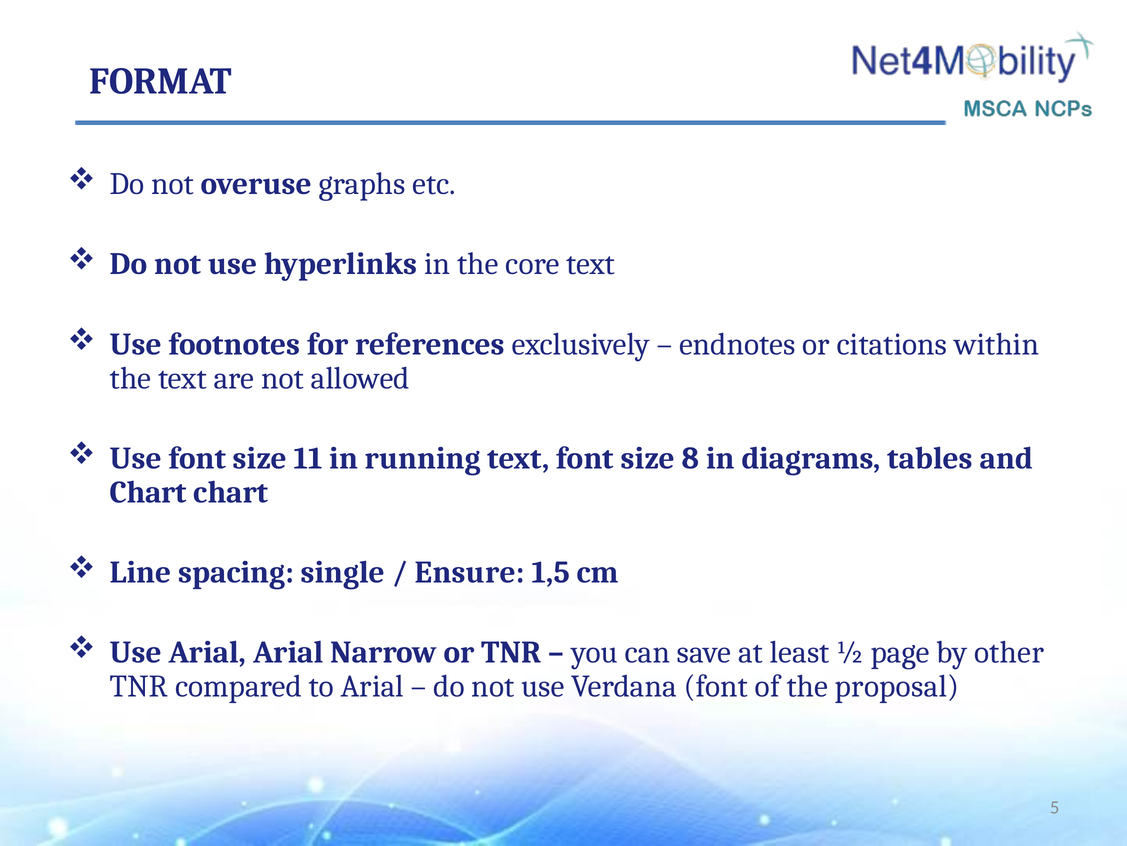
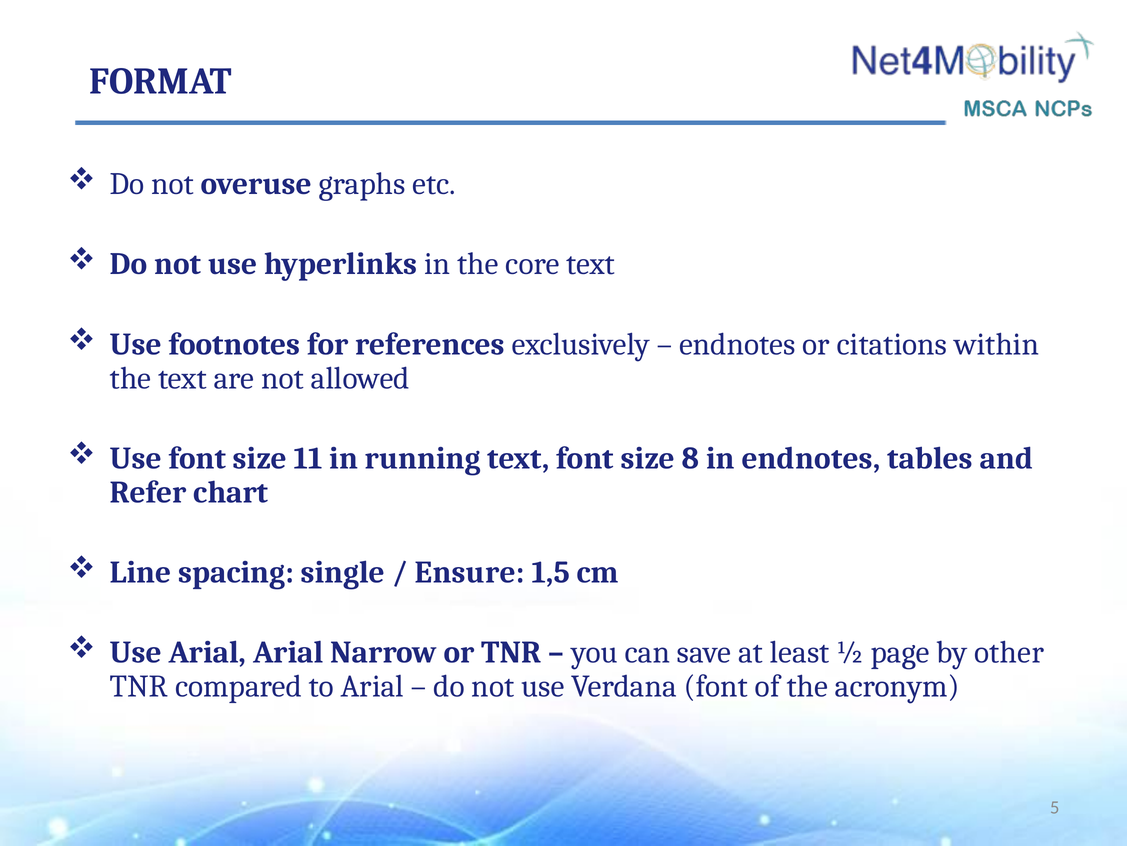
in diagrams: diagrams -> endnotes (811, 458)
Chart: Chart -> Refer (148, 492)
proposal: proposal -> acronym (897, 686)
